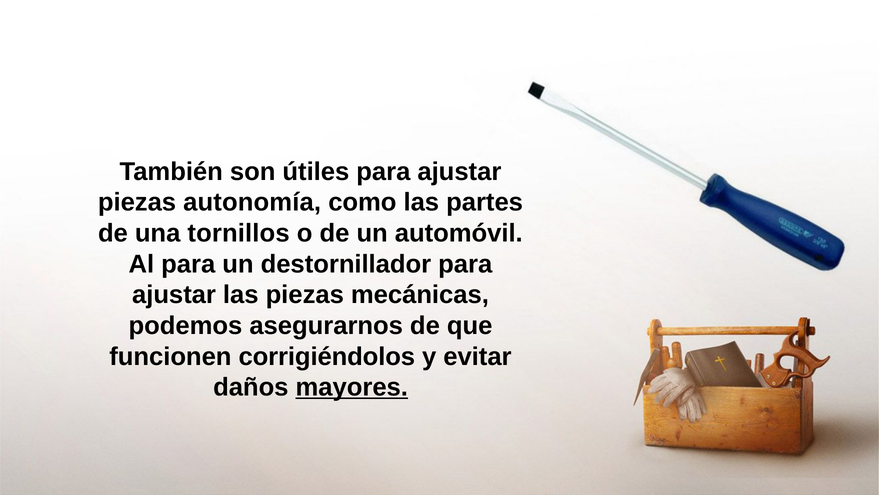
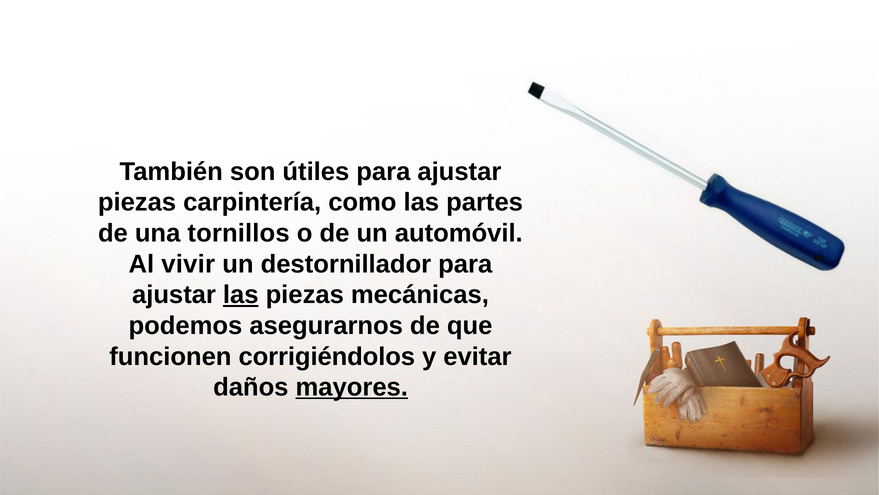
autonomía: autonomía -> carpintería (252, 202)
Al para: para -> vivir (188, 264)
las underline: none -> present (241, 295)
